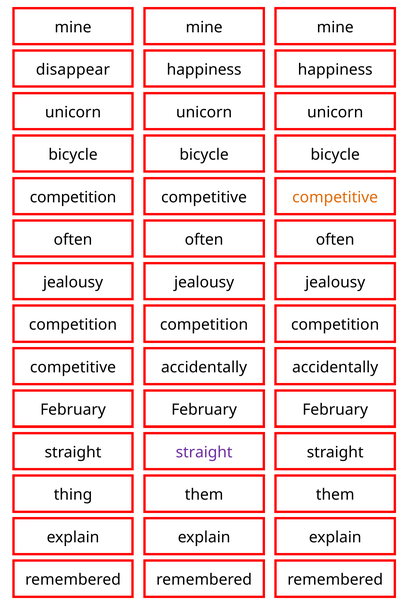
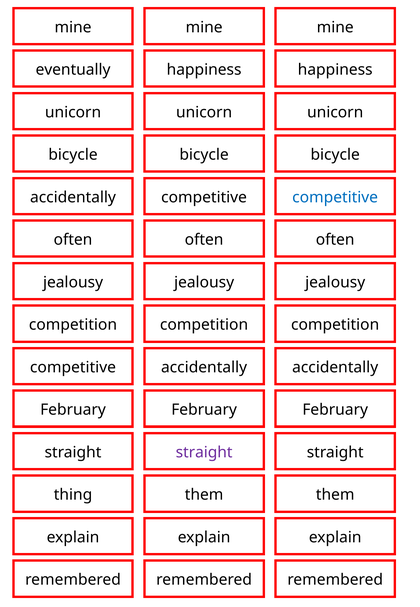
disappear: disappear -> eventually (73, 70)
competition: competition -> accidentally (73, 197)
competitive colour: orange -> blue (335, 197)
